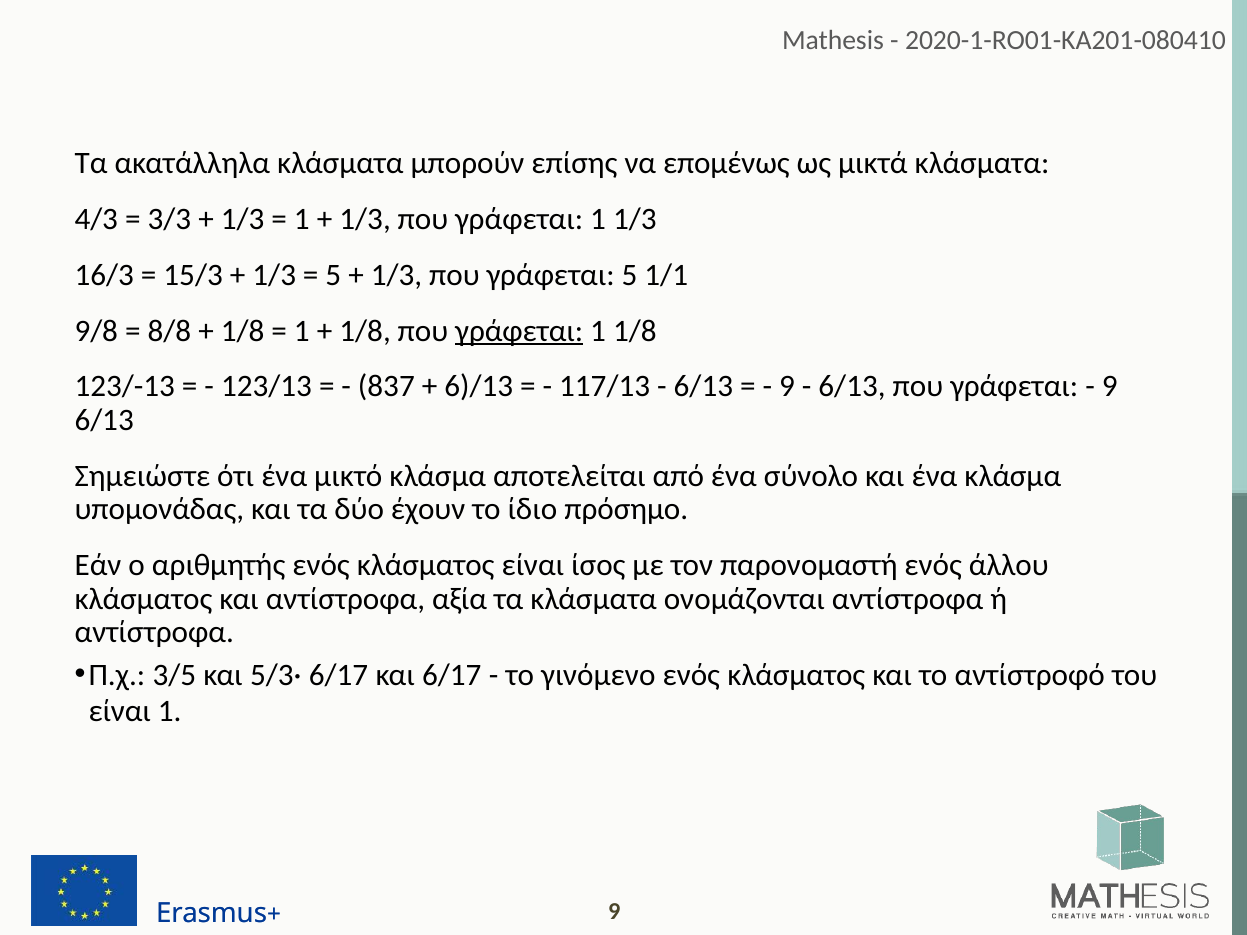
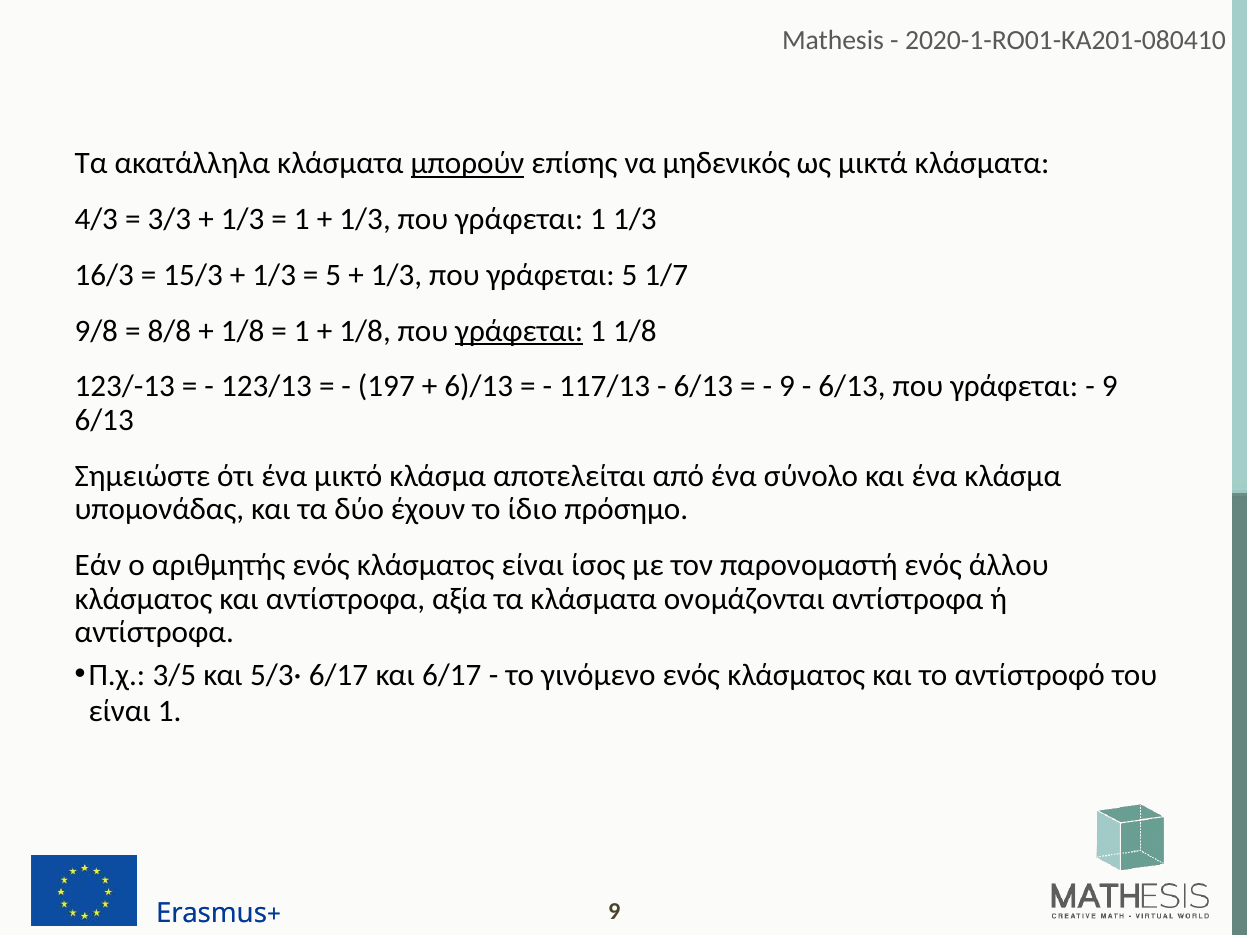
μπορούν underline: none -> present (467, 164)
επομένως: επομένως -> μηδενικός (726, 164)
1/1: 1/1 -> 1/7 (666, 275)
837: 837 -> 197 (386, 387)
